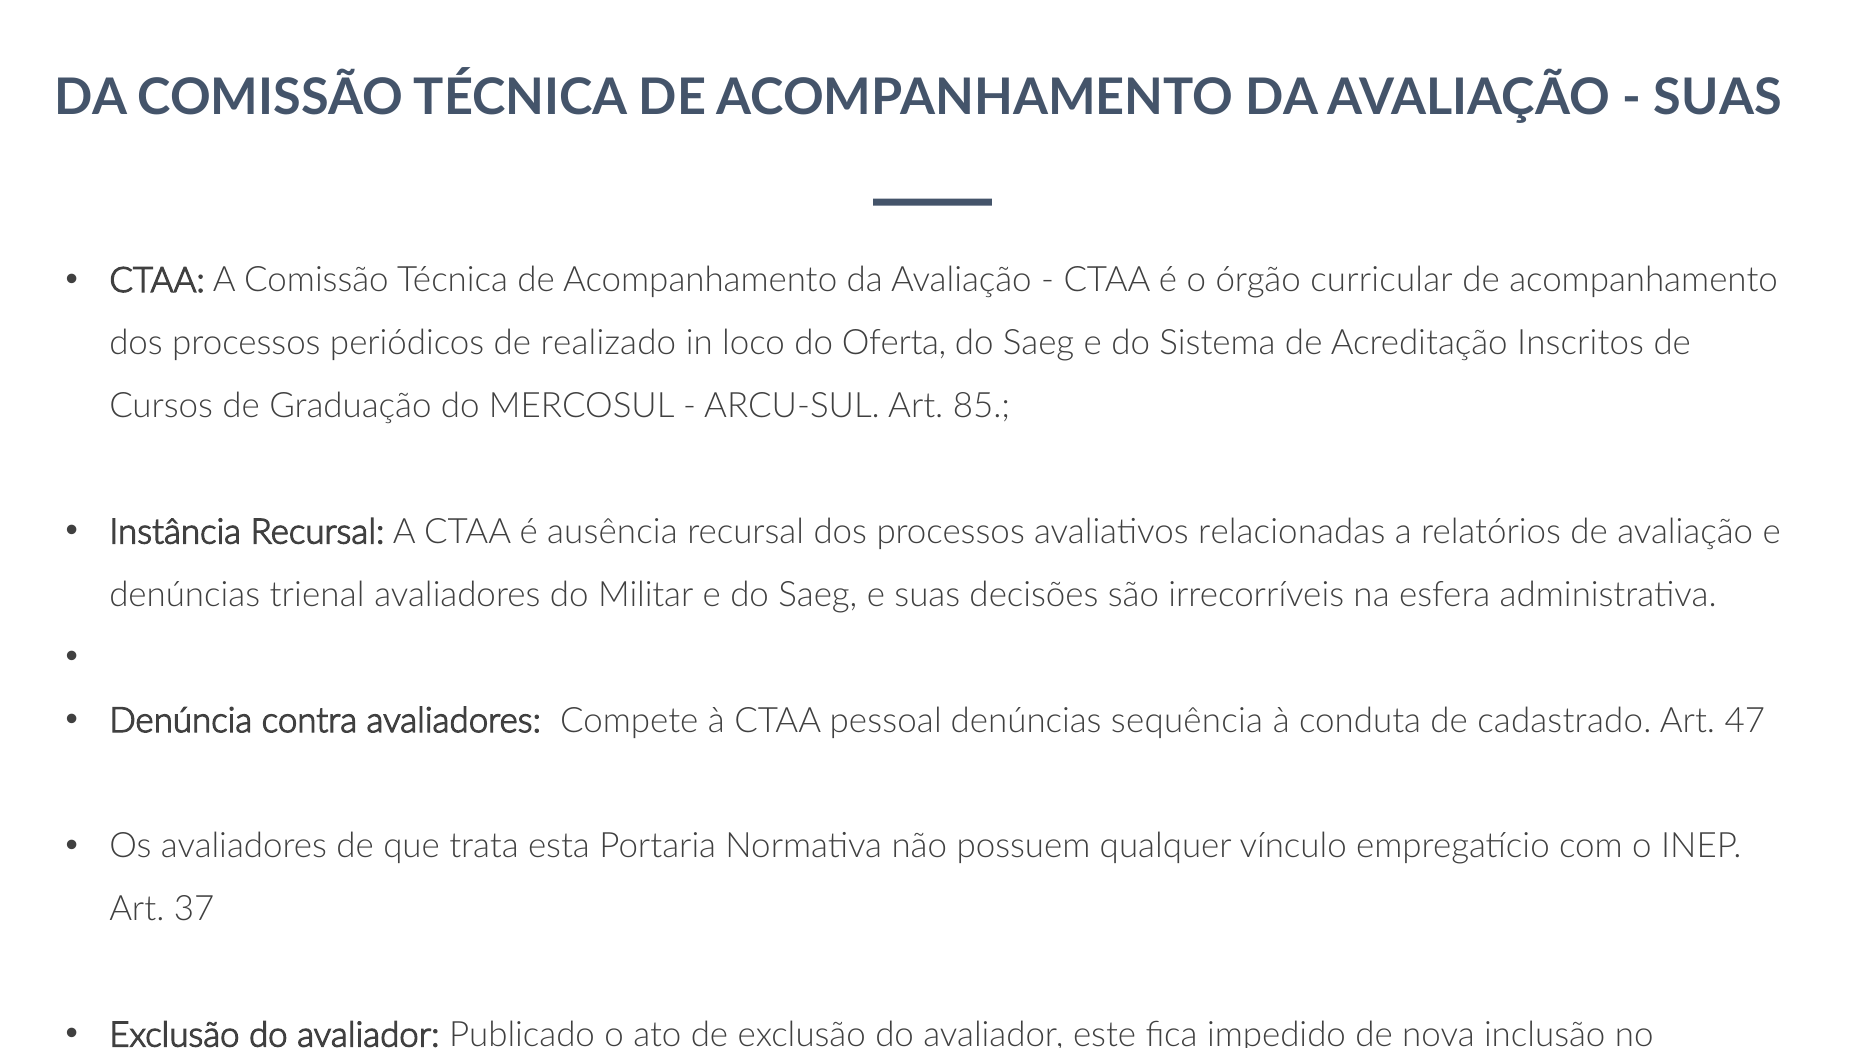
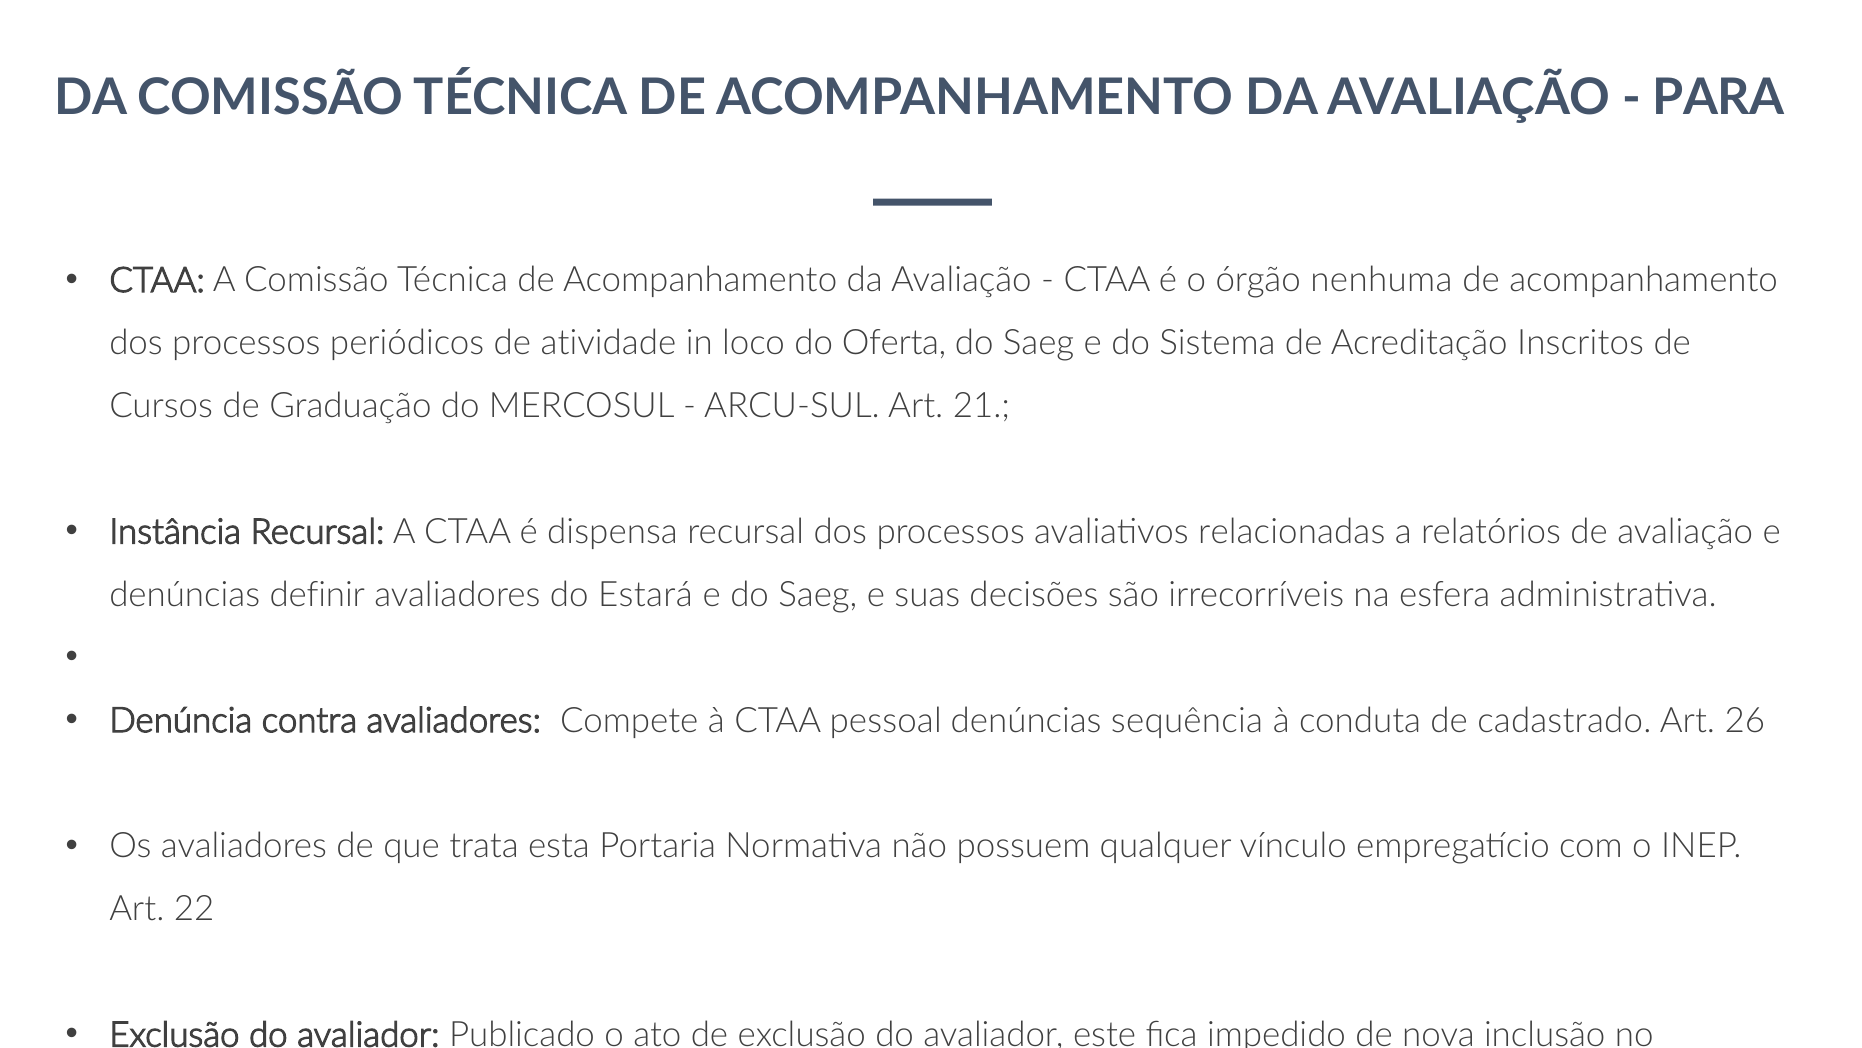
SUAS: SUAS -> PARA (1718, 97)
curricular: curricular -> nenhuma (1381, 280)
realizado: realizado -> atividade (609, 343)
85: 85 -> 21 (982, 406)
ausência: ausência -> dispensa (613, 532)
trienal: trienal -> definir (317, 594)
Militar: Militar -> Estará (645, 594)
47: 47 -> 26 (1745, 720)
37: 37 -> 22 (194, 909)
